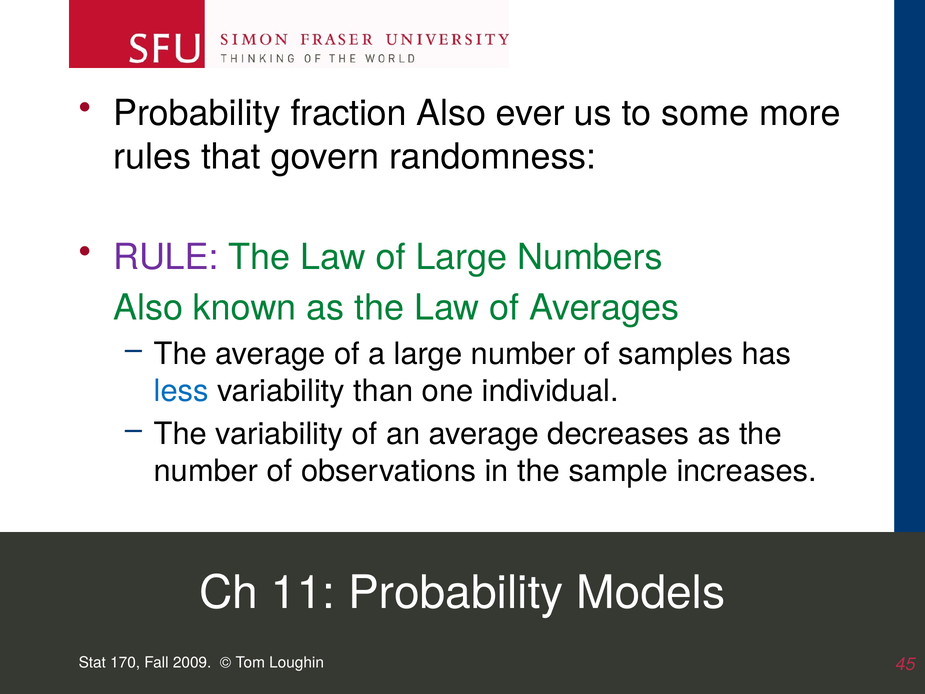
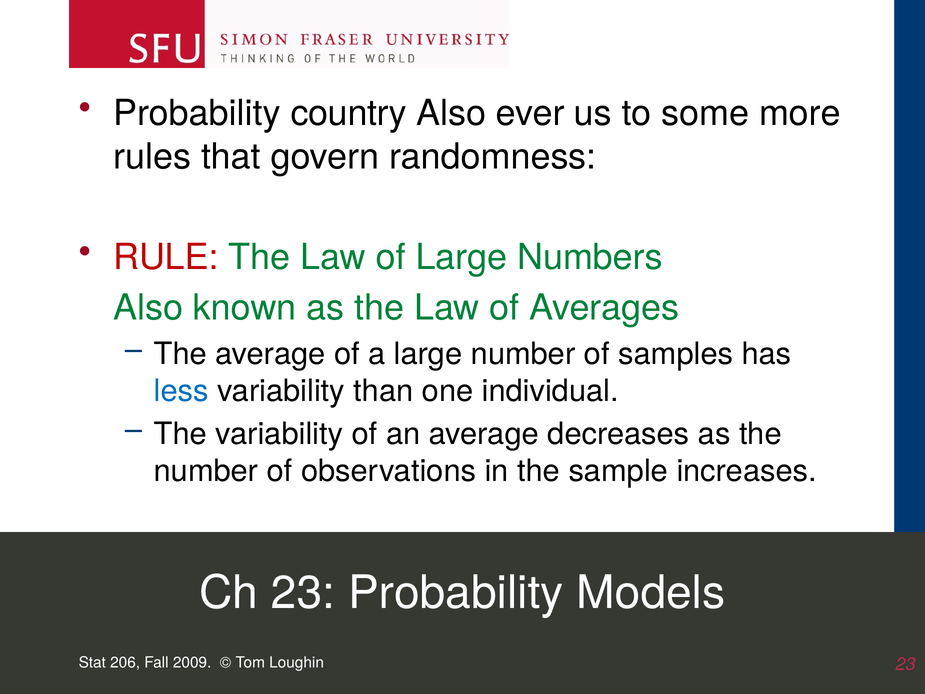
fraction: fraction -> country (349, 114)
RULE colour: purple -> red (166, 258)
Ch 11: 11 -> 23 (303, 593)
170: 170 -> 206 (125, 662)
Loughin 45: 45 -> 23 (906, 664)
